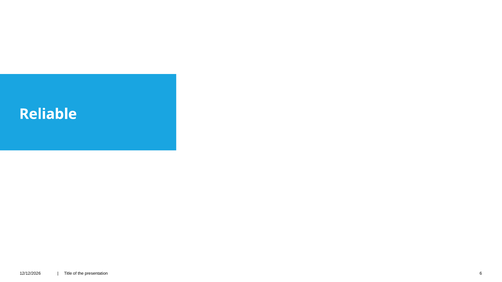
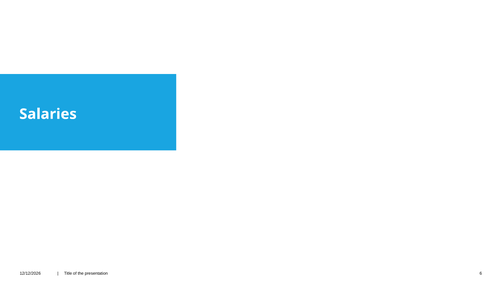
Reliable: Reliable -> Salaries (48, 114)
